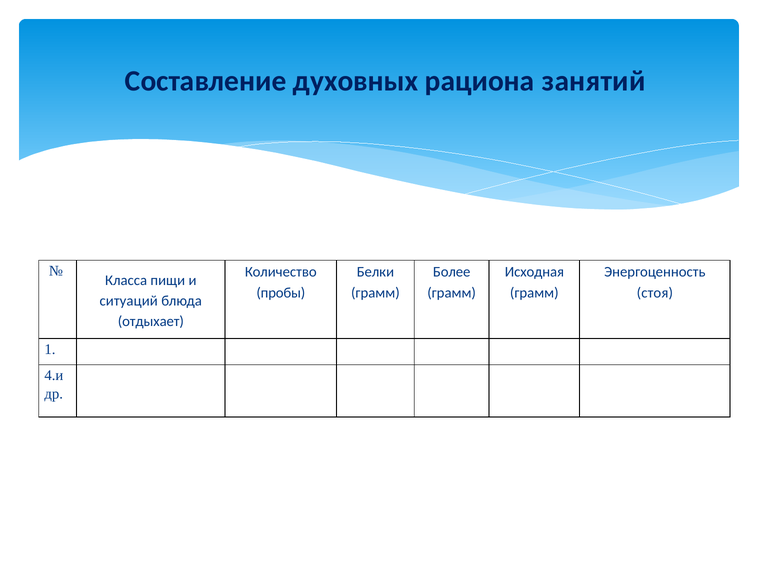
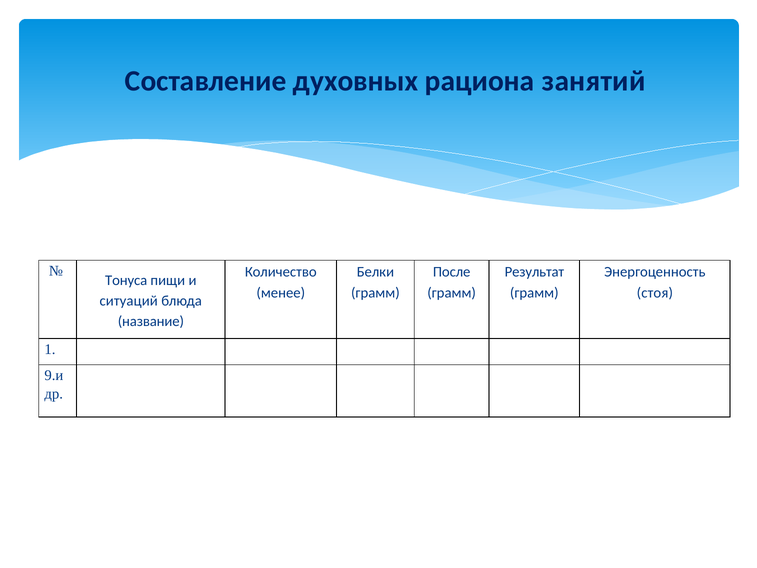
Более: Более -> После (452, 272)
Исходная: Исходная -> Результат (534, 272)
Класса: Класса -> Тонуса (126, 280)
пробы: пробы -> менее (281, 293)
отдыхает: отдыхает -> название (151, 321)
4.и: 4.и -> 9.и (54, 375)
